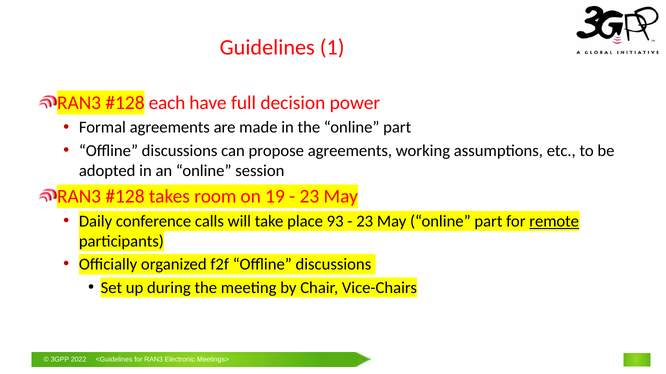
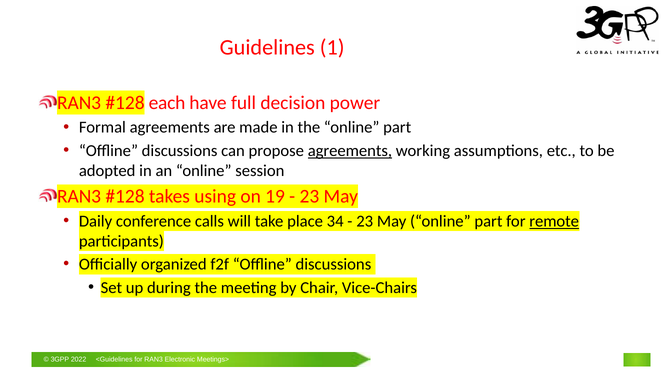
agreements underline: none -> present (350, 151)
room: room -> using (215, 197)
93: 93 -> 34 (335, 222)
